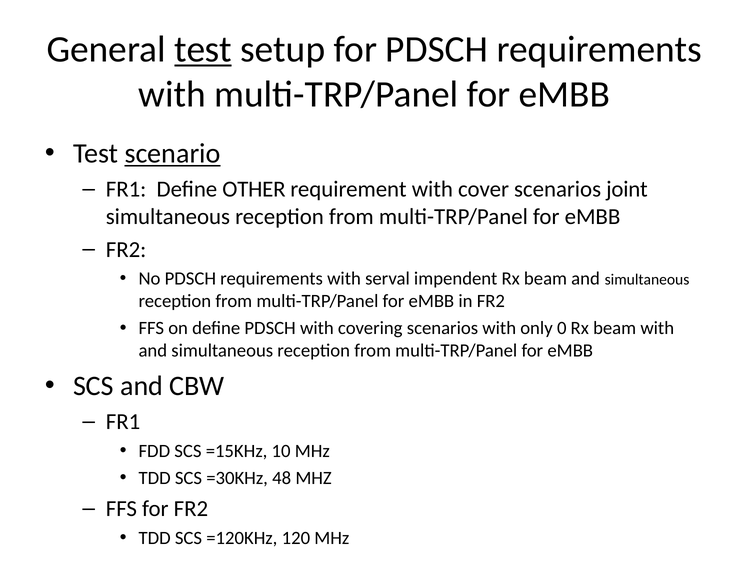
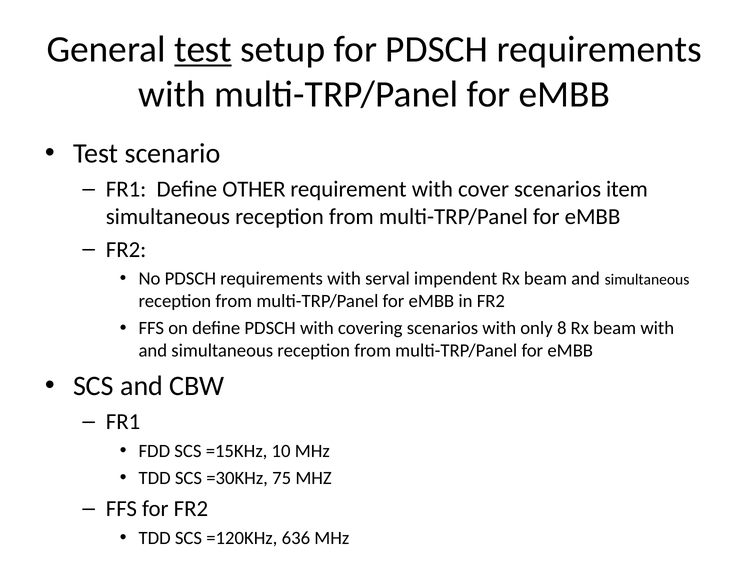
scenario underline: present -> none (173, 154)
joint: joint -> item (627, 189)
0: 0 -> 8 (562, 328)
48: 48 -> 75 (282, 478)
120: 120 -> 636 (296, 538)
